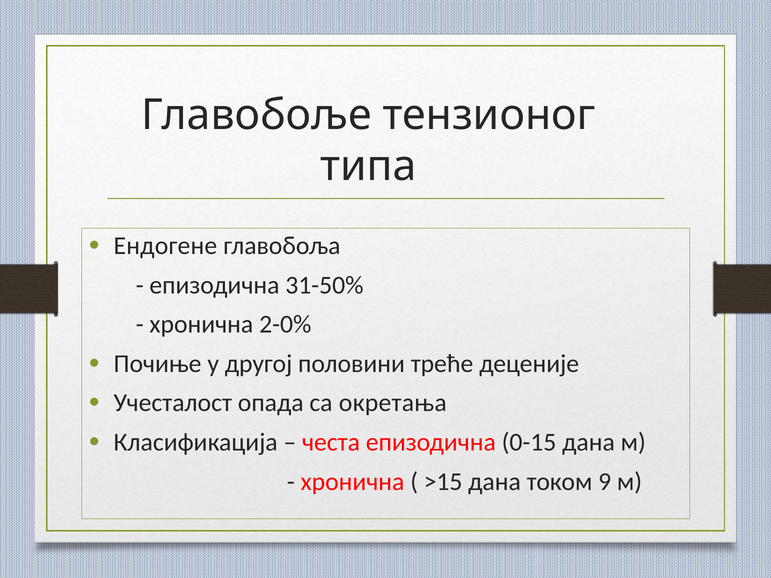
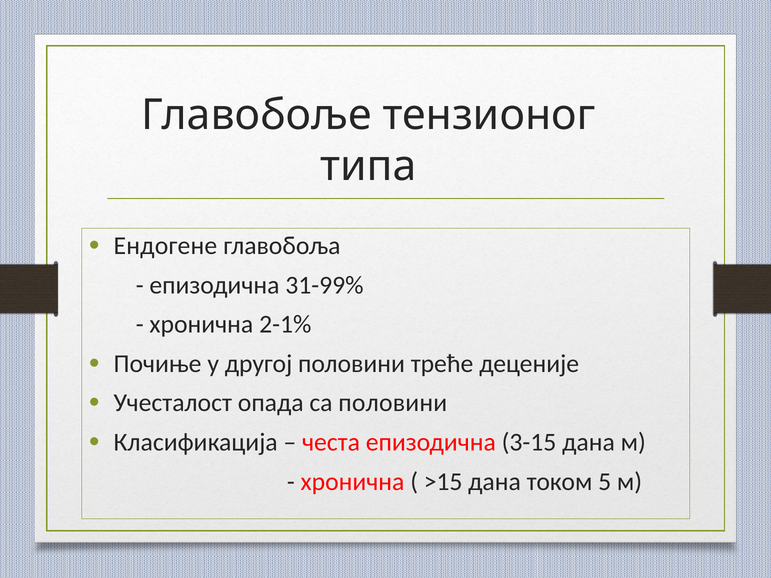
31-50%: 31-50% -> 31-99% (324, 285)
2-0%: 2-0% -> 2-1% (285, 325)
са окретања: окретања -> половини (393, 403)
0-15: 0-15 -> 3-15 (529, 442)
9: 9 -> 5 (605, 482)
